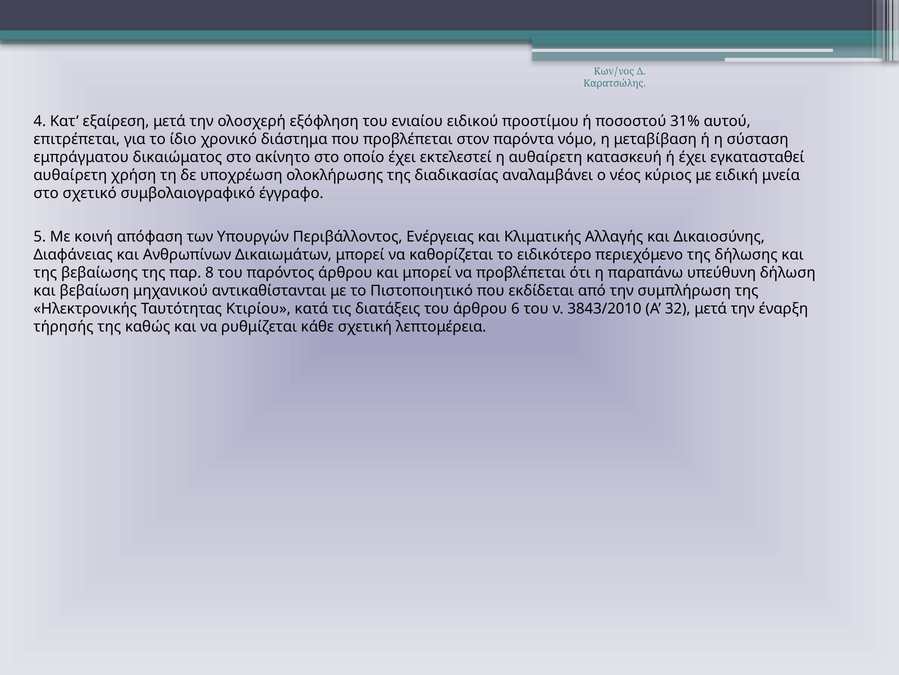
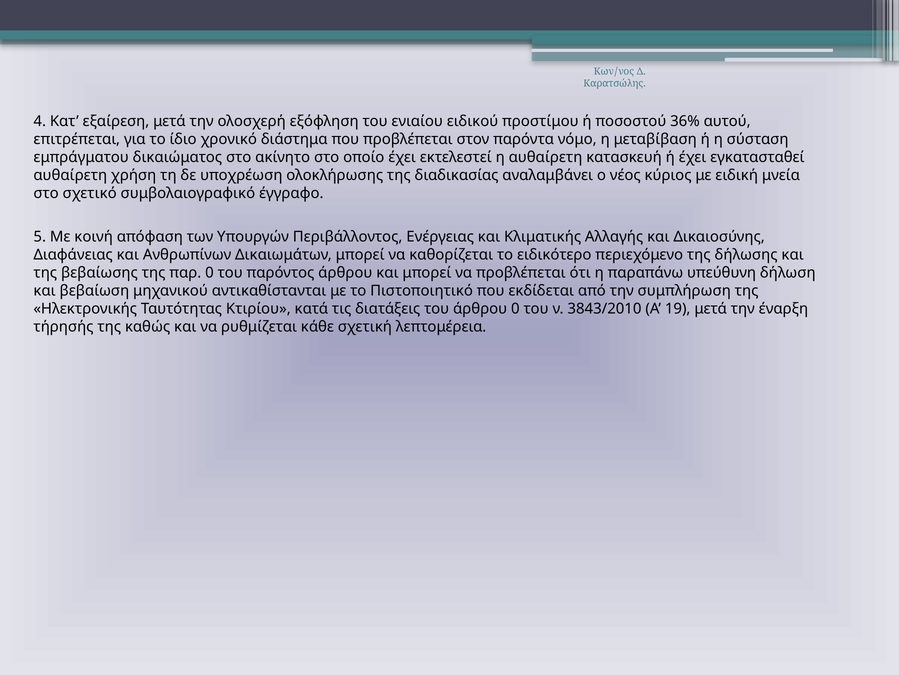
31%: 31% -> 36% (685, 121)
παρ 8: 8 -> 0 (210, 272)
άρθρου 6: 6 -> 0 (515, 308)
32: 32 -> 19 (678, 308)
